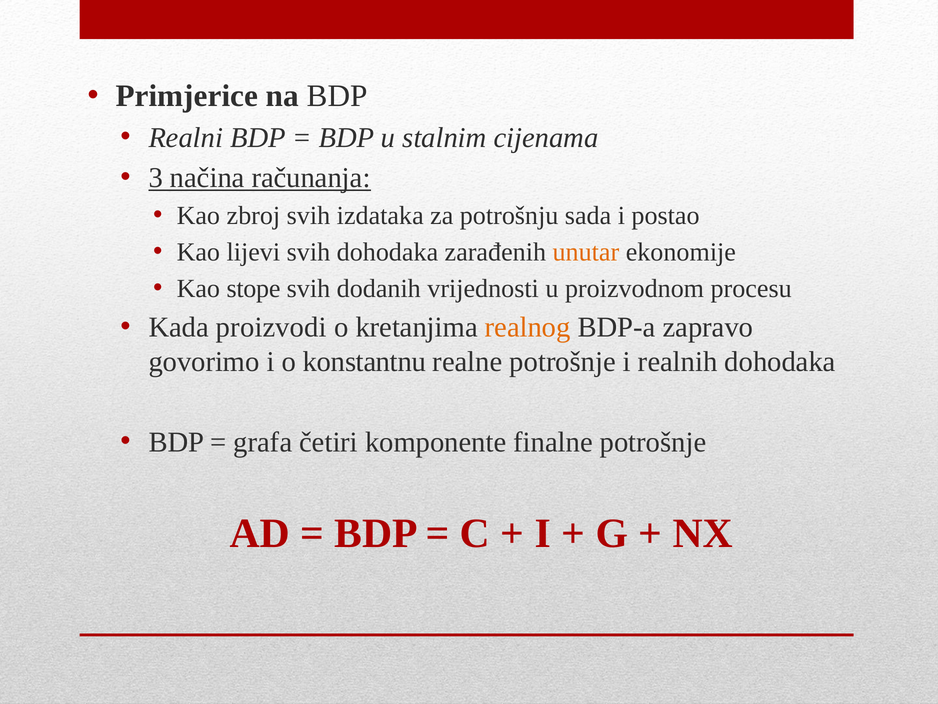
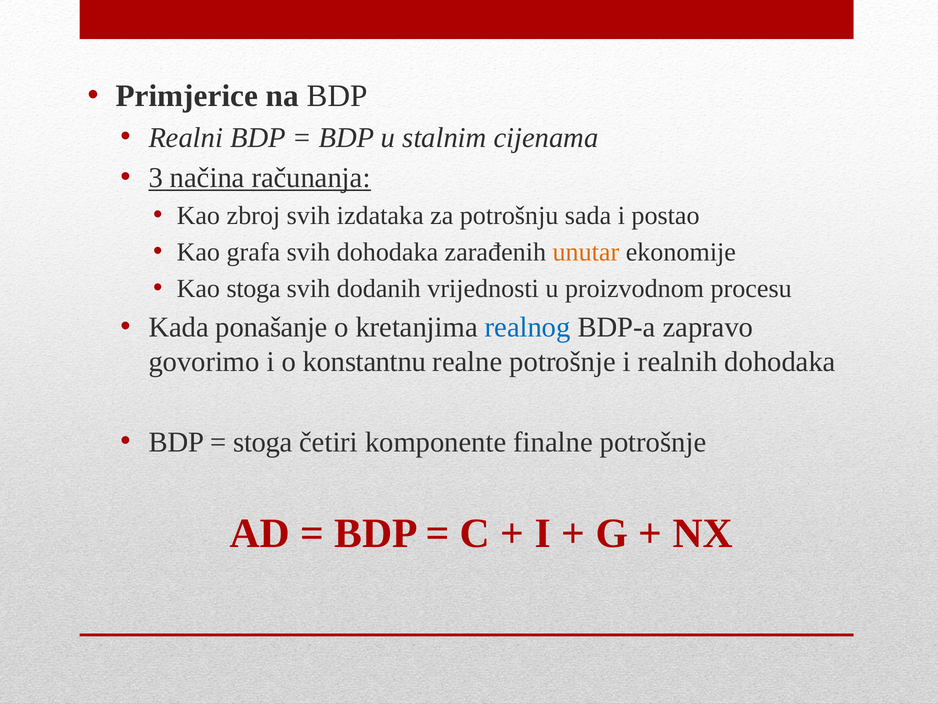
lijevi: lijevi -> grafa (253, 252)
Kao stope: stope -> stoga (253, 288)
proizvodi: proizvodi -> ponašanje (272, 327)
realnog colour: orange -> blue (528, 327)
grafa: grafa -> stoga (263, 442)
